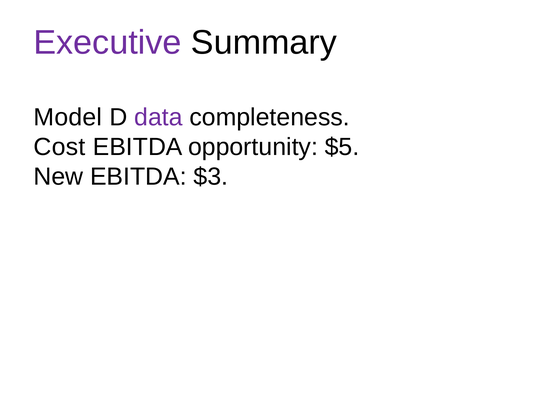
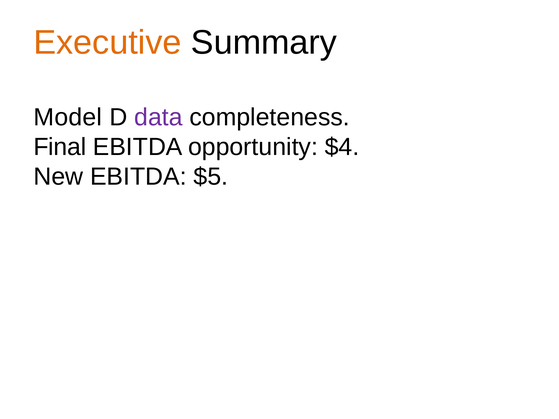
Executive colour: purple -> orange (107, 42)
Cost: Cost -> Final (60, 147)
$5: $5 -> $4 (342, 147)
$3: $3 -> $5 (211, 177)
